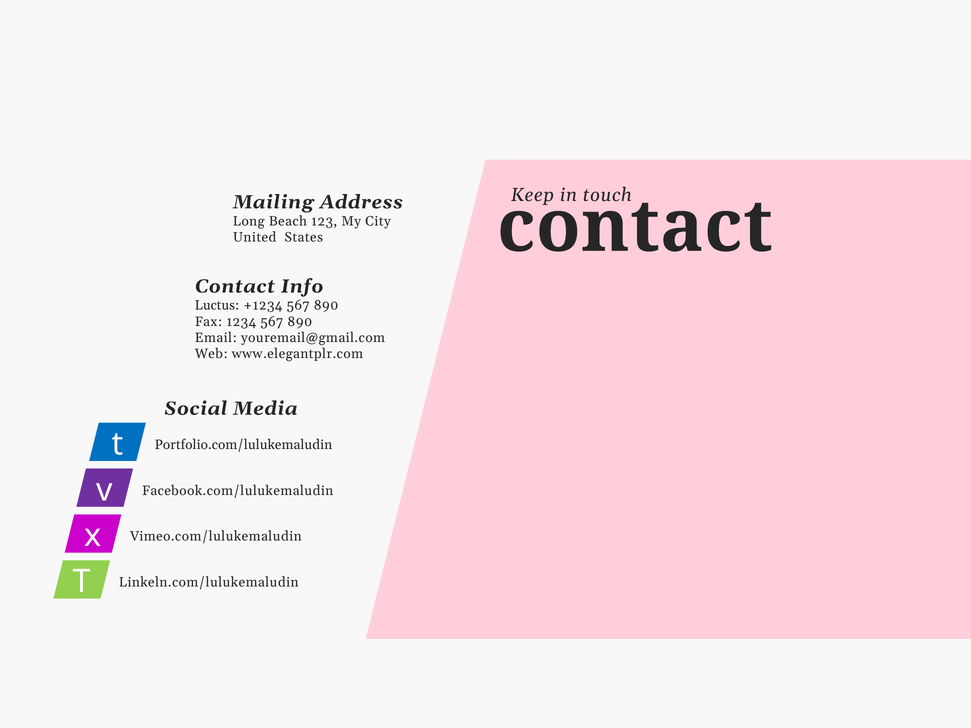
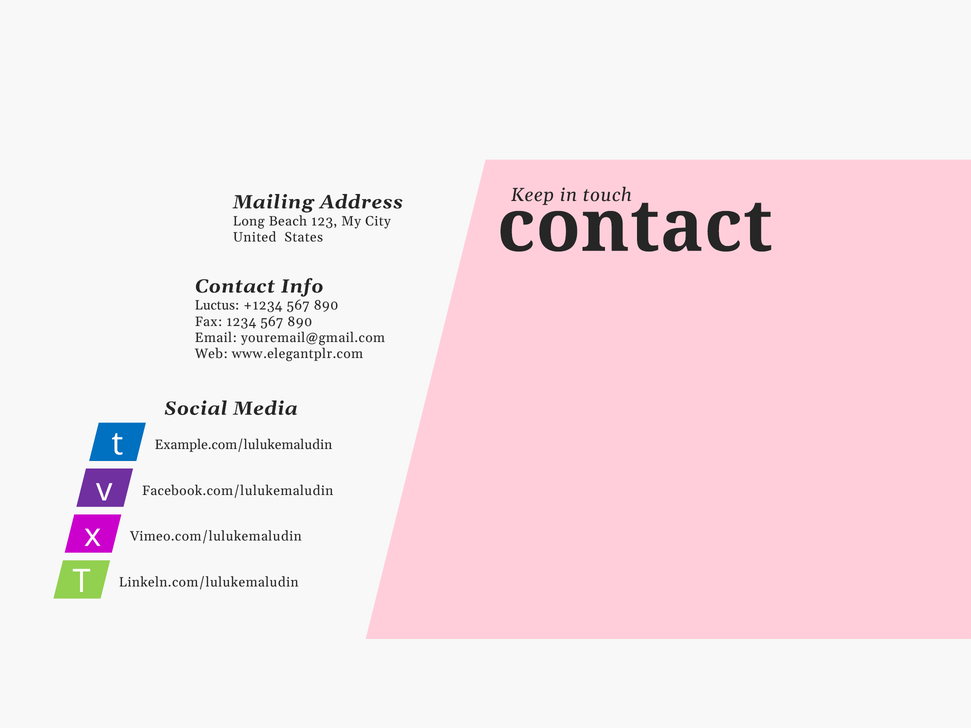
Portfolio.com/lulukemaludin: Portfolio.com/lulukemaludin -> Example.com/lulukemaludin (243, 445)
